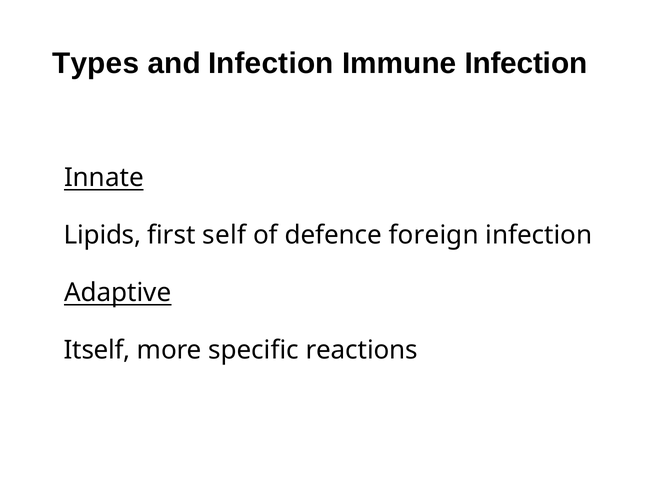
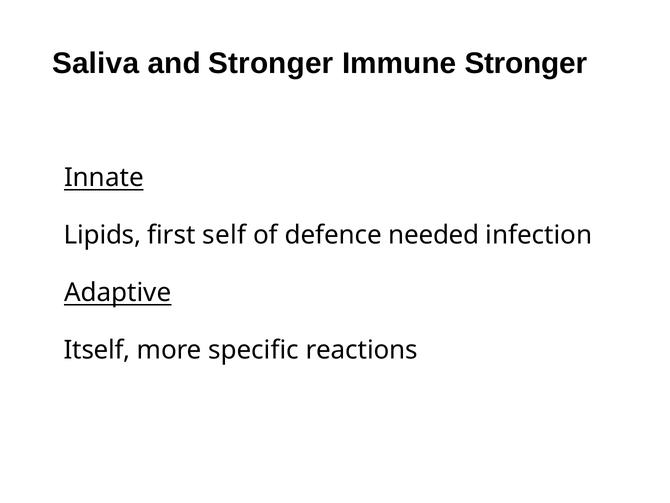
Types: Types -> Saliva (96, 64)
and Infection: Infection -> Stronger (271, 64)
Immune Infection: Infection -> Stronger (526, 64)
foreign: foreign -> needed (434, 235)
